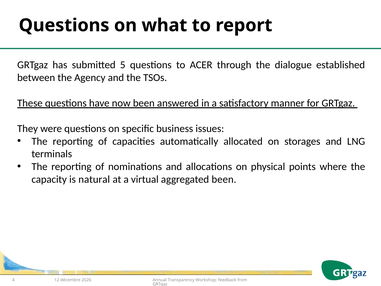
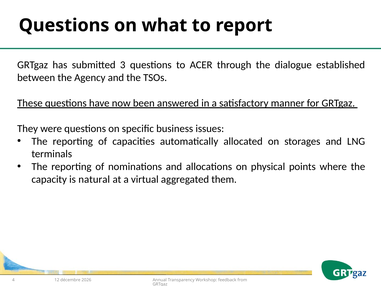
5: 5 -> 3 (123, 65)
aggregated been: been -> them (224, 179)
